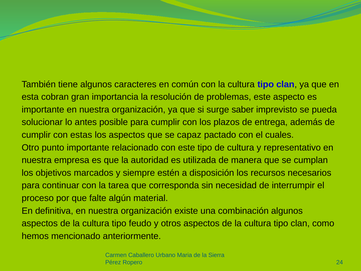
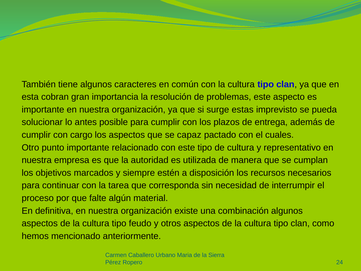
saber: saber -> estas (243, 110)
estas: estas -> cargo (81, 135)
